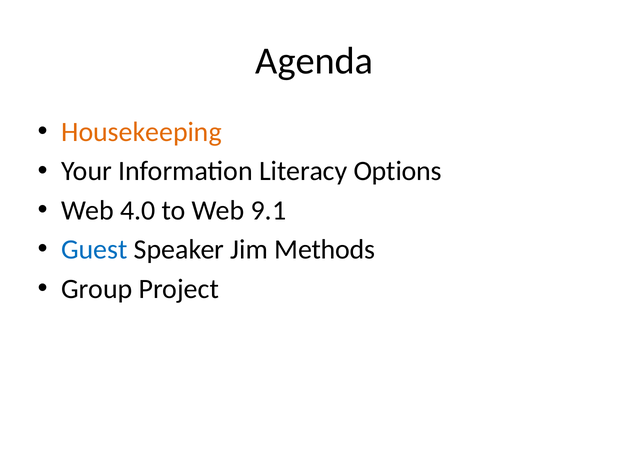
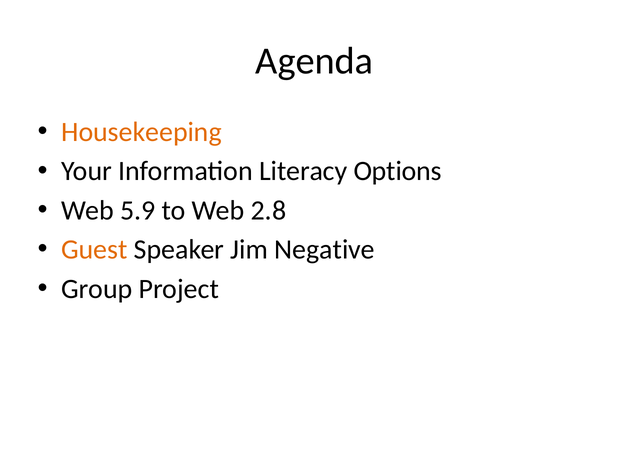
4.0: 4.0 -> 5.9 (138, 210)
9.1: 9.1 -> 2.8 (268, 210)
Guest colour: blue -> orange (94, 250)
Methods: Methods -> Negative (325, 250)
